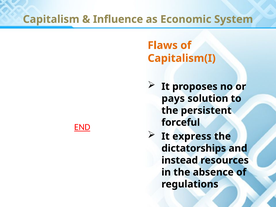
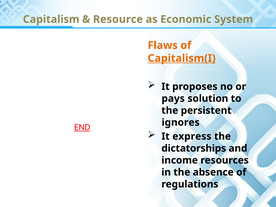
Influence: Influence -> Resource (118, 19)
Capitalism(I underline: none -> present (182, 58)
forceful: forceful -> ignores (181, 122)
instead: instead -> income (180, 160)
